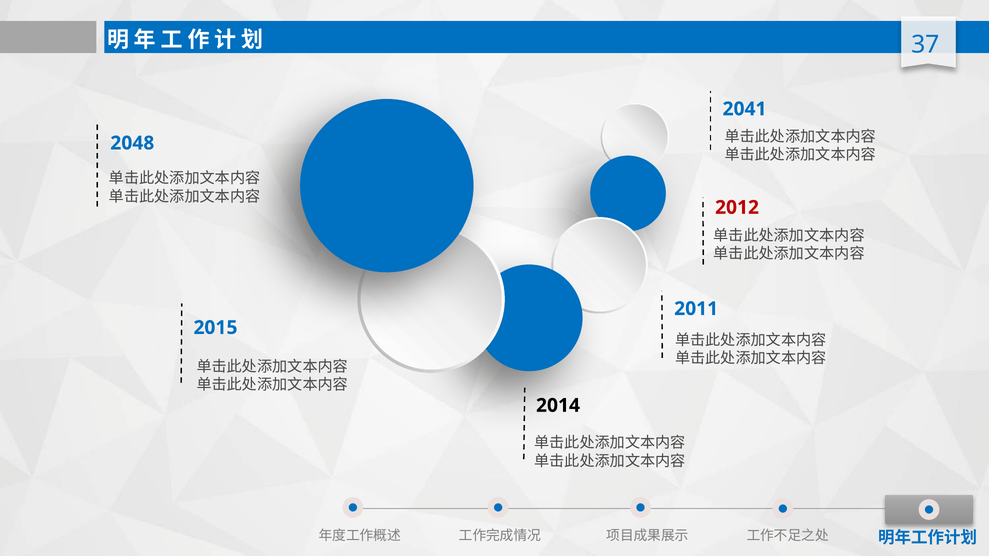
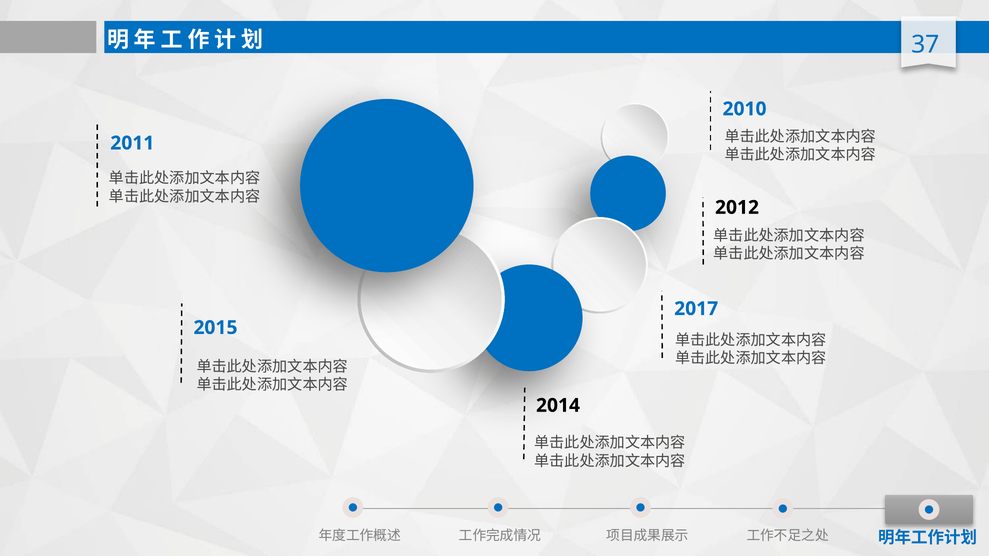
2041: 2041 -> 2010 (745, 109)
2048: 2048 -> 2011 (132, 143)
2012 colour: red -> black (737, 208)
2011: 2011 -> 2017 (696, 309)
